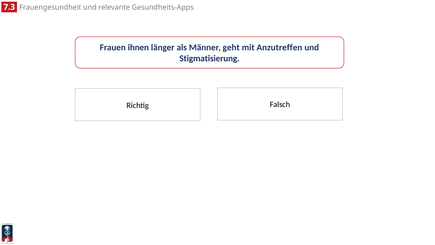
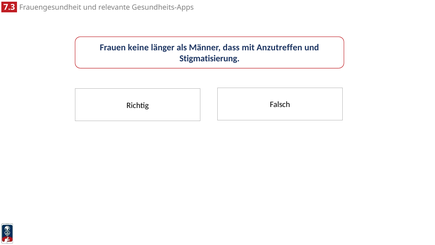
ihnen: ihnen -> keine (138, 48)
geht: geht -> dass (231, 48)
